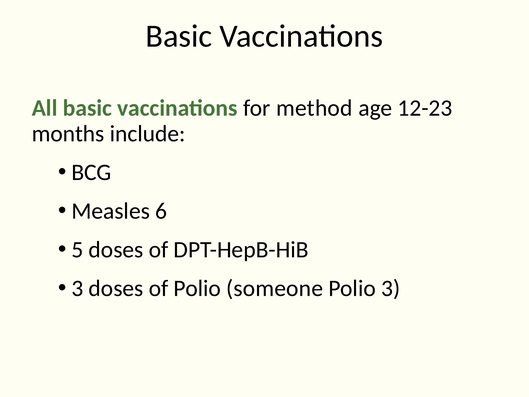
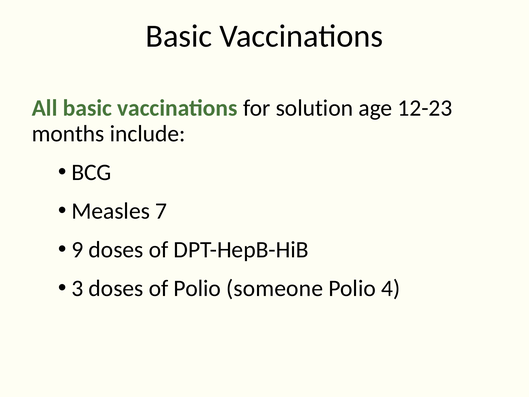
method: method -> solution (314, 108)
6: 6 -> 7 (161, 211)
5: 5 -> 9 (77, 249)
Polio 3: 3 -> 4 (391, 288)
